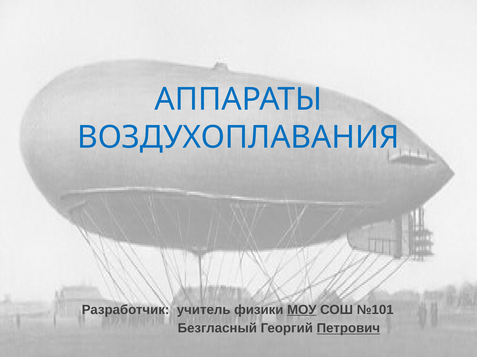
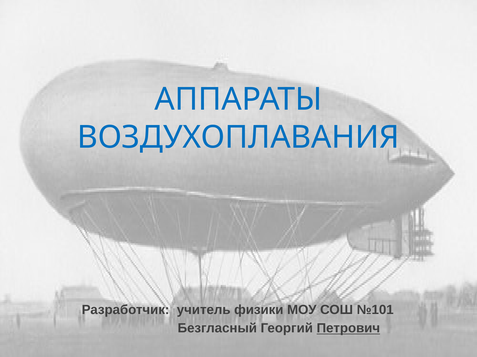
МОУ underline: present -> none (302, 310)
